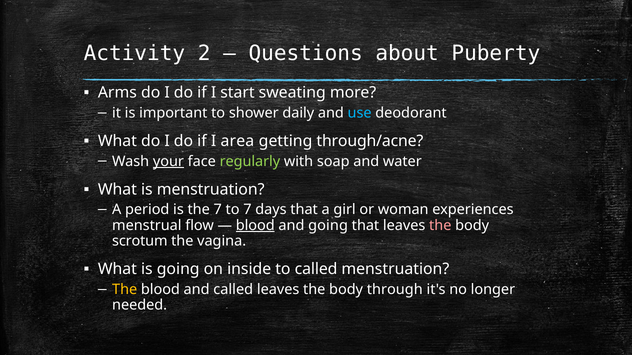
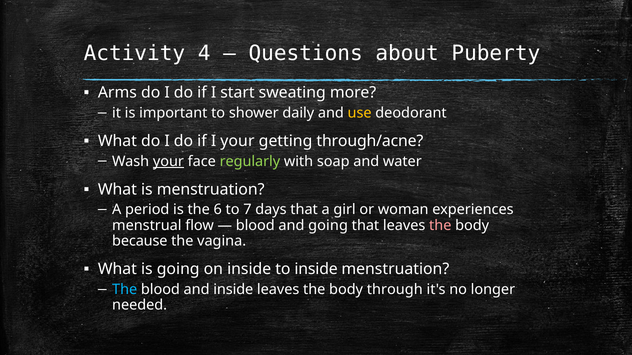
2: 2 -> 4 (204, 53)
use colour: light blue -> yellow (360, 113)
I area: area -> your (237, 141)
the 7: 7 -> 6 (218, 210)
blood underline: present -> none (255, 226)
scrotum: scrotum -> because (140, 241)
to called: called -> inside (316, 269)
The colour: yellow -> light blue (125, 290)
and called: called -> inside (233, 290)
